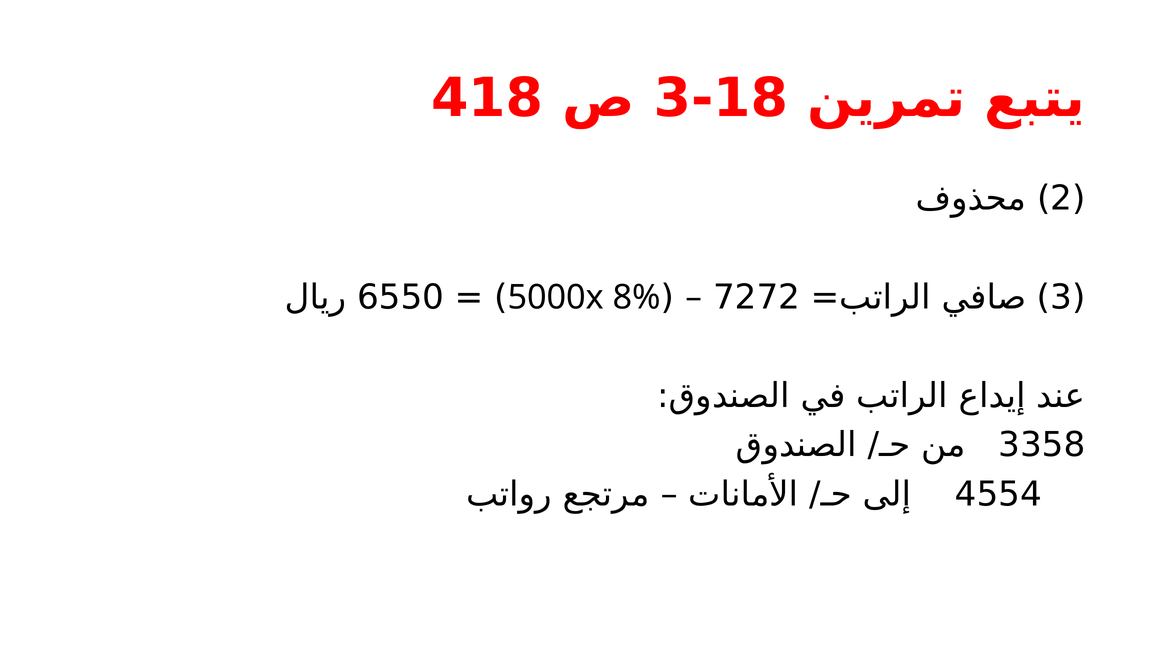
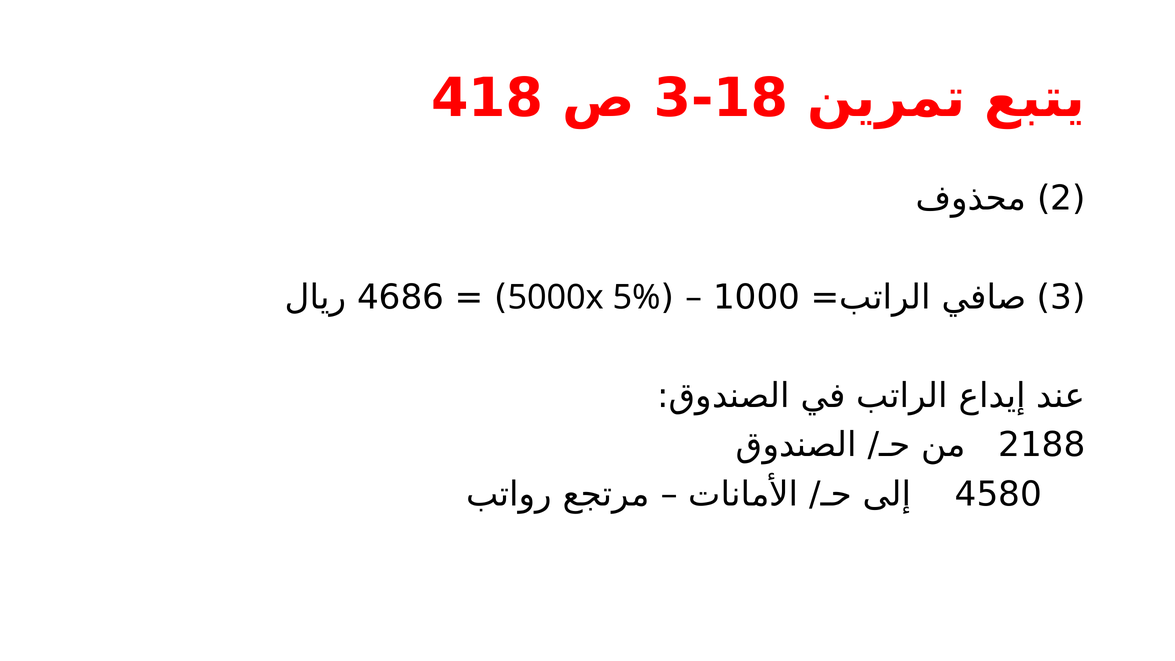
6550: 6550 -> 4686 (401, 297)
7272: 7272 -> 1000 (757, 297)
8%: 8% -> 5% (637, 297)
3358: 3358 -> 2188 (1042, 445)
4554: 4554 -> 4580 (999, 494)
